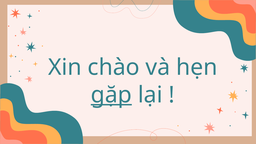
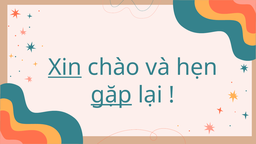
Xin underline: none -> present (65, 67)
